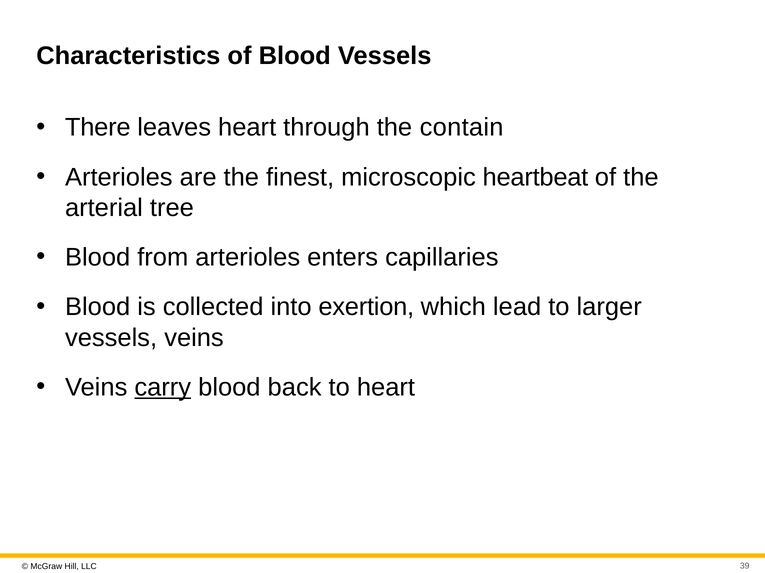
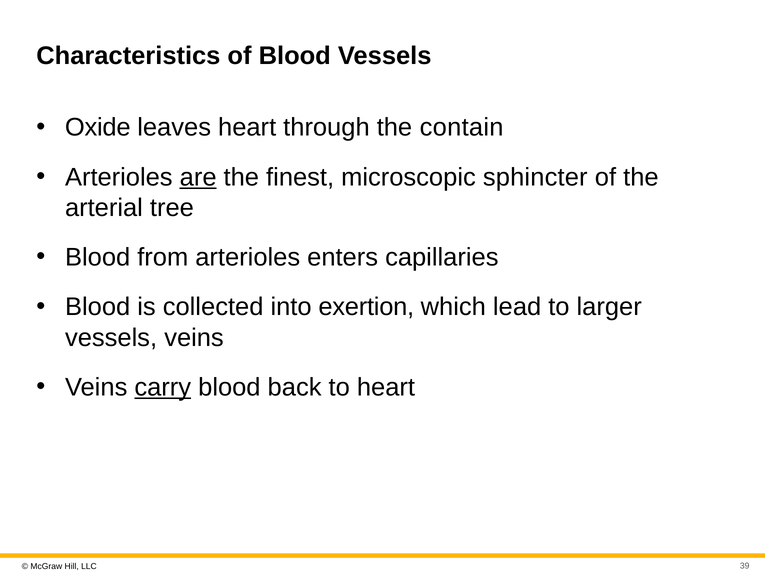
There: There -> Oxide (98, 128)
are underline: none -> present (198, 177)
heartbeat: heartbeat -> sphincter (535, 177)
